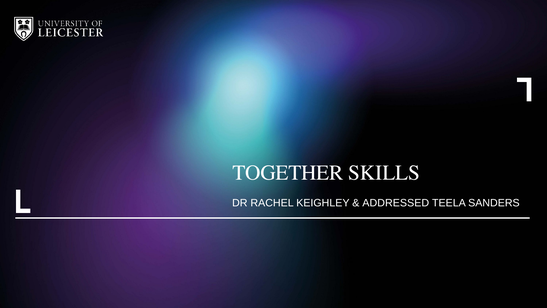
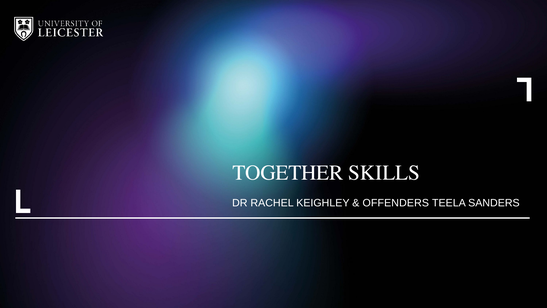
ADDRESSED: ADDRESSED -> OFFENDERS (396, 203)
